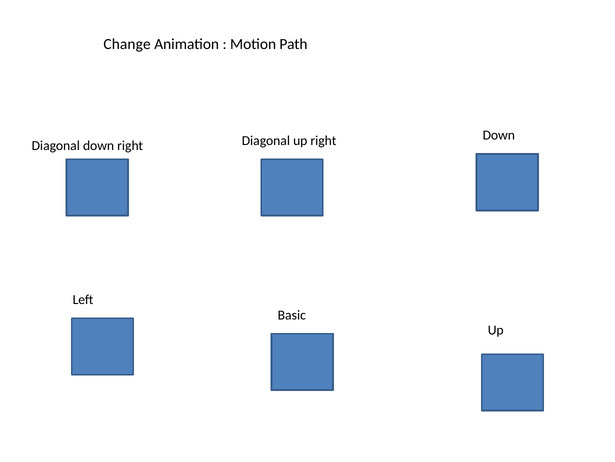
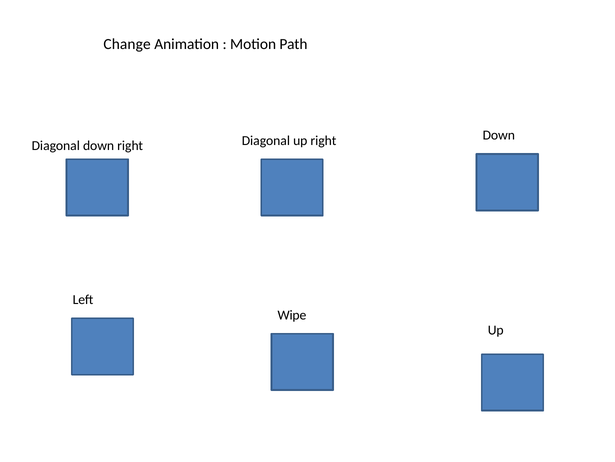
Basic: Basic -> Wipe (292, 315)
